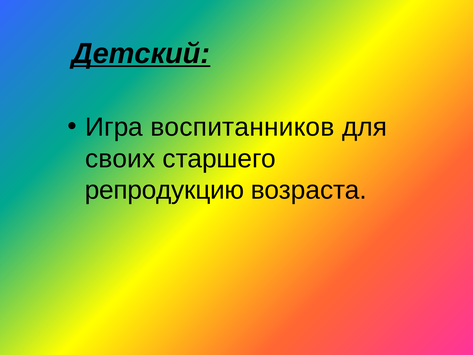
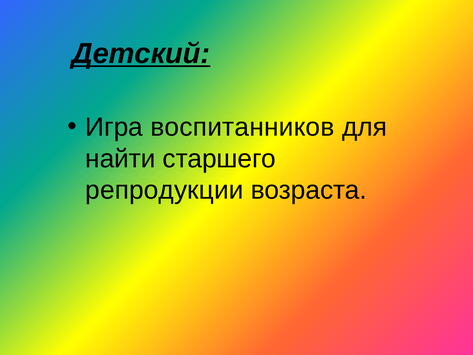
своих: своих -> найти (120, 159)
репродукцию: репродукцию -> репродукции (164, 190)
